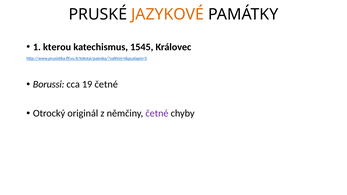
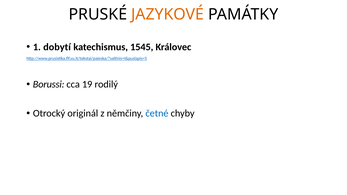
kterou: kterou -> dobytí (57, 47)
19 četné: četné -> rodilý (106, 84)
četné colour: purple -> blue (157, 113)
